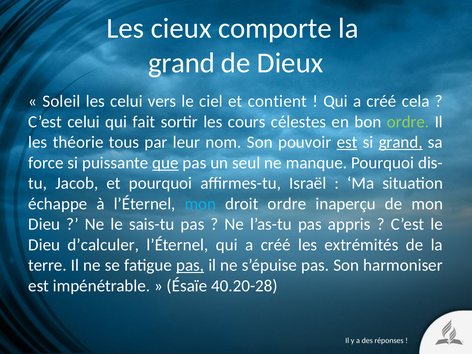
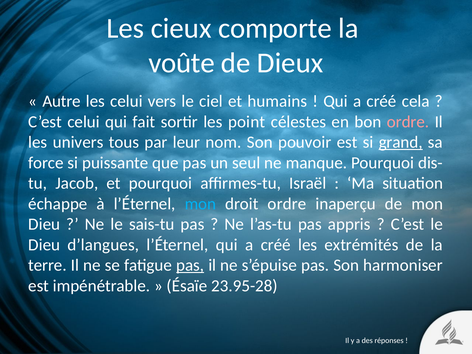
grand: grand -> voûte (182, 63)
Soleil: Soleil -> Autre (62, 101)
contient: contient -> humains (277, 101)
cours: cours -> point (247, 122)
ordre colour: light green -> pink (408, 122)
théorie: théorie -> univers (78, 142)
est underline: present -> none (347, 142)
que underline: present -> none (165, 163)
d’calculer: d’calculer -> d’langues (103, 245)
40.20-28: 40.20-28 -> 23.95-28 (244, 286)
